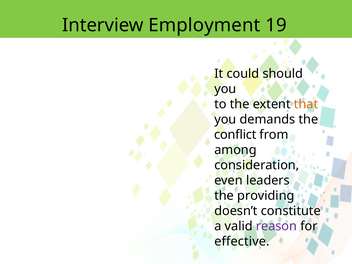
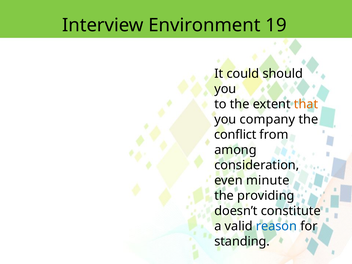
Employment: Employment -> Environment (205, 25)
demands: demands -> company (267, 120)
leaders: leaders -> minute (268, 181)
reason colour: purple -> blue (276, 226)
effective: effective -> standing (242, 241)
